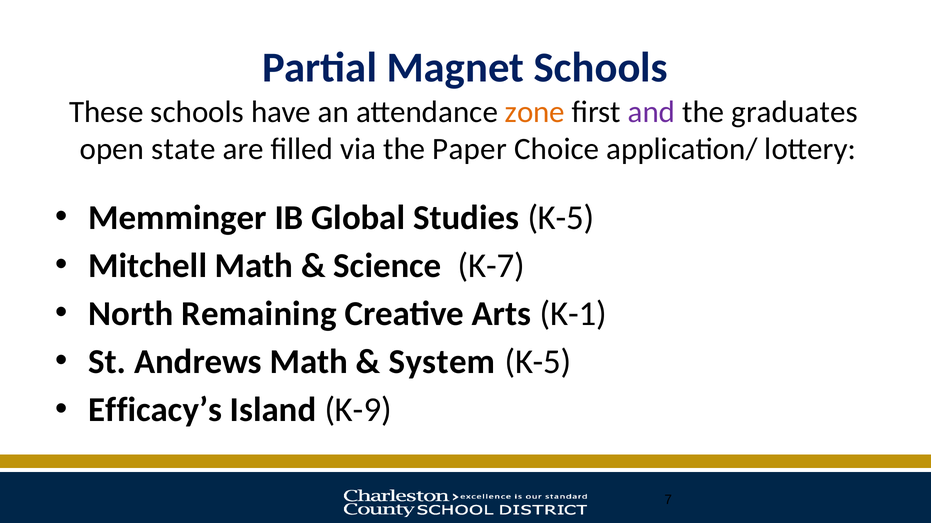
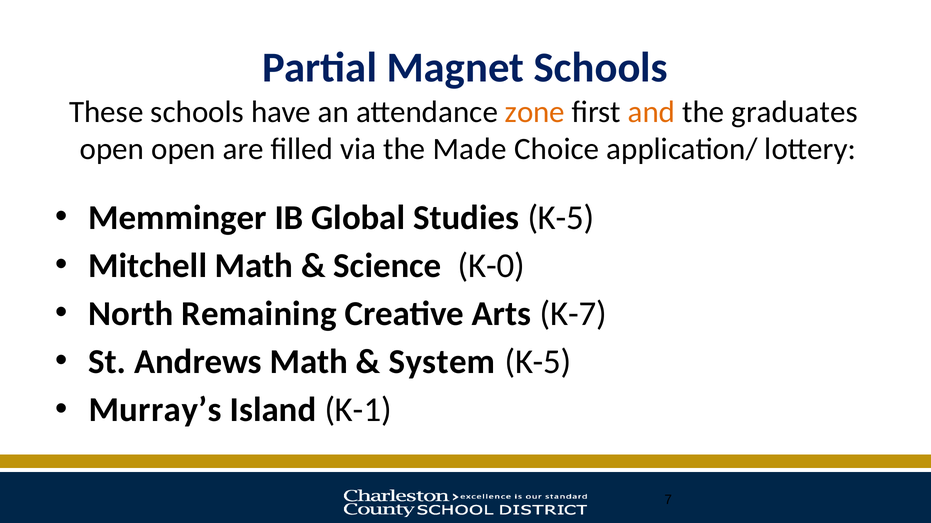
and colour: purple -> orange (651, 112)
open state: state -> open (183, 149)
Paper: Paper -> Made (470, 149)
K-7: K-7 -> K-0 (491, 266)
K-1: K-1 -> K-7 (573, 314)
Efficacy’s: Efficacy’s -> Murray’s (155, 410)
K-9: K-9 -> K-1 (358, 410)
